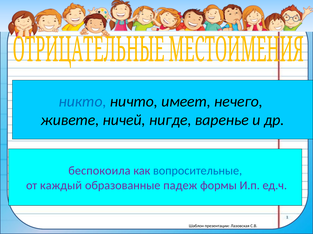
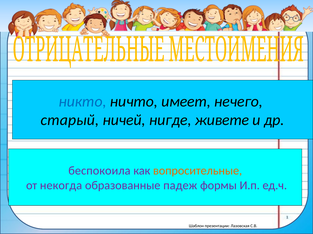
живете: живете -> старый (70, 120)
варенье: варенье -> живете (222, 120)
вопросительные colour: blue -> orange (198, 171)
каждый: каждый -> некогда (61, 186)
